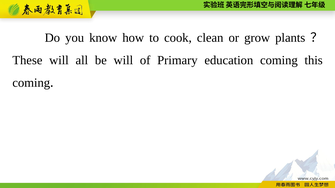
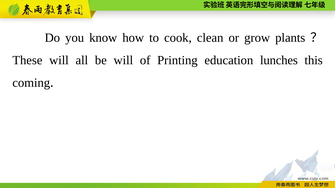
Primary: Primary -> Printing (177, 60)
education coming: coming -> lunches (279, 60)
